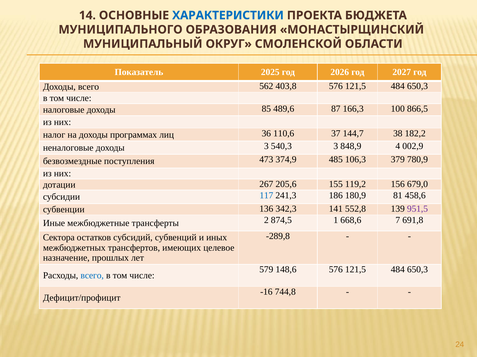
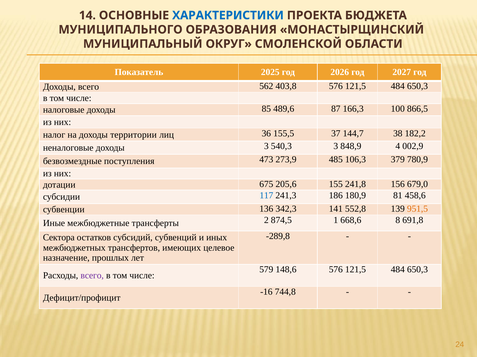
программах: программах -> территории (134, 135)
110,6: 110,6 -> 155,5 (284, 134)
374,9: 374,9 -> 273,9 (286, 160)
267: 267 -> 675 (266, 185)
119,2: 119,2 -> 241,8 (356, 185)
951,5 colour: purple -> orange (417, 209)
7: 7 -> 8 (398, 220)
всего colour: blue -> purple (92, 276)
